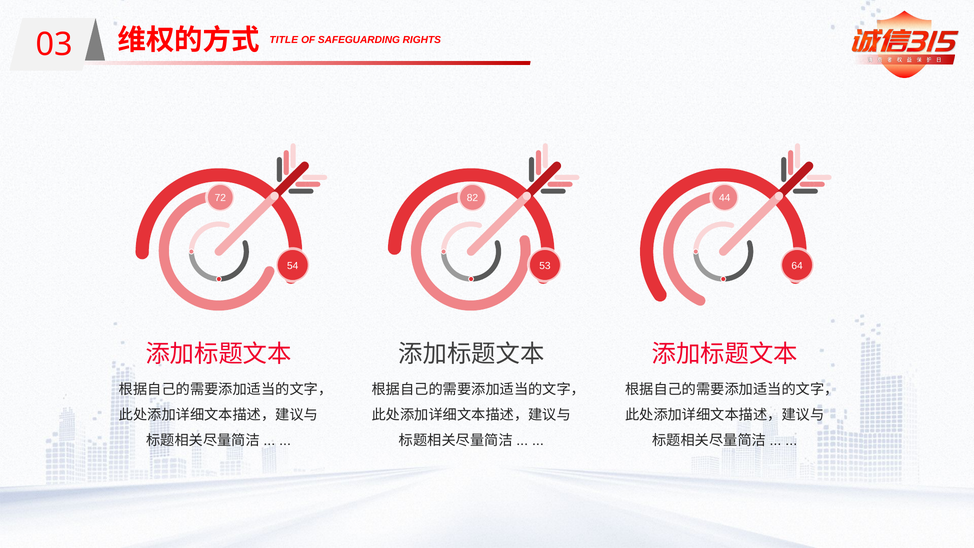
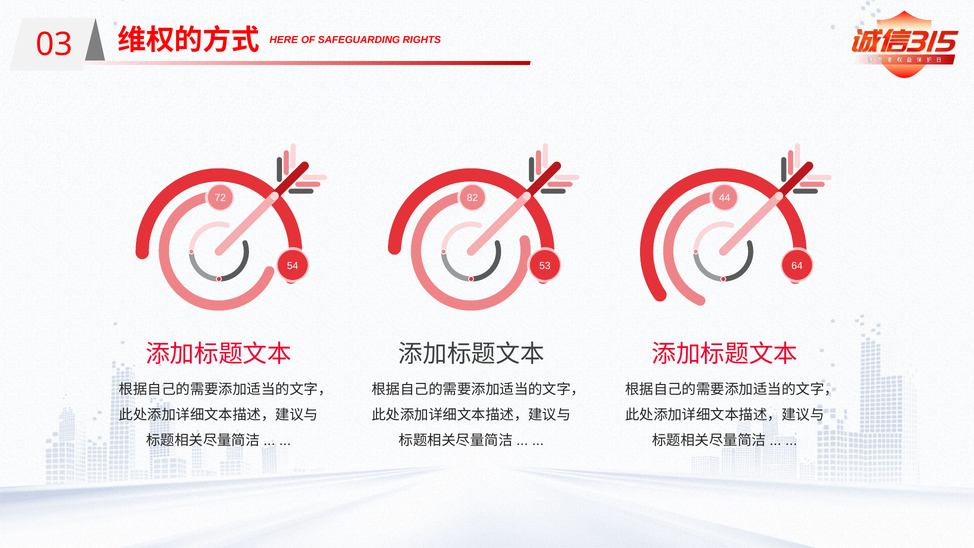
TITLE: TITLE -> HERE (284, 40)
